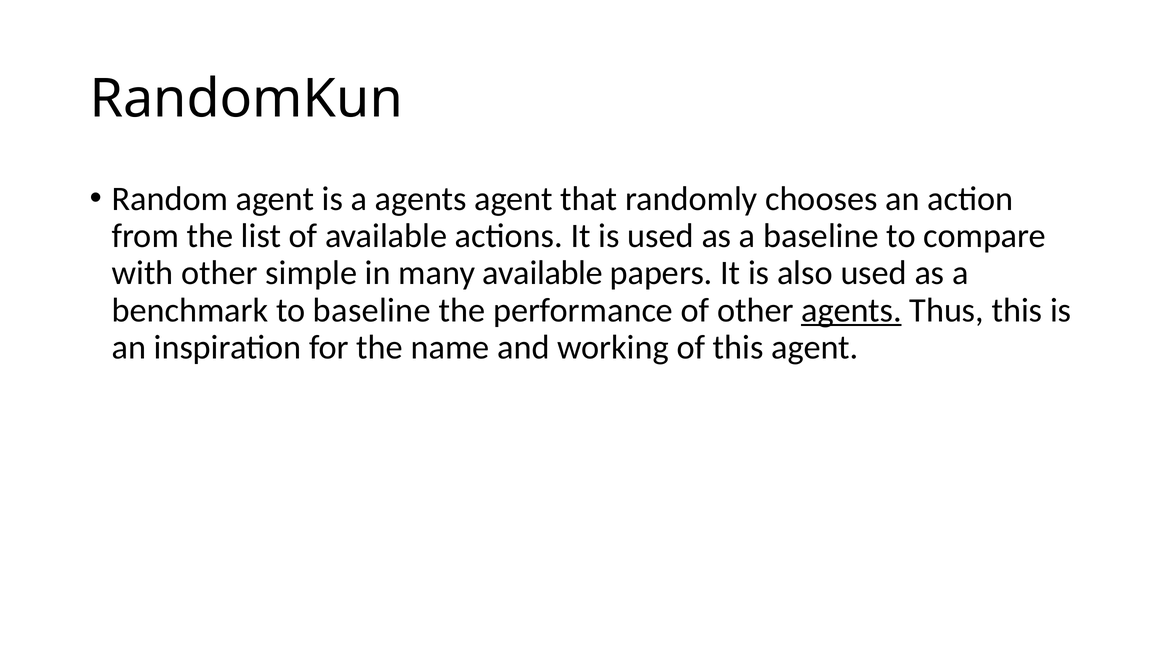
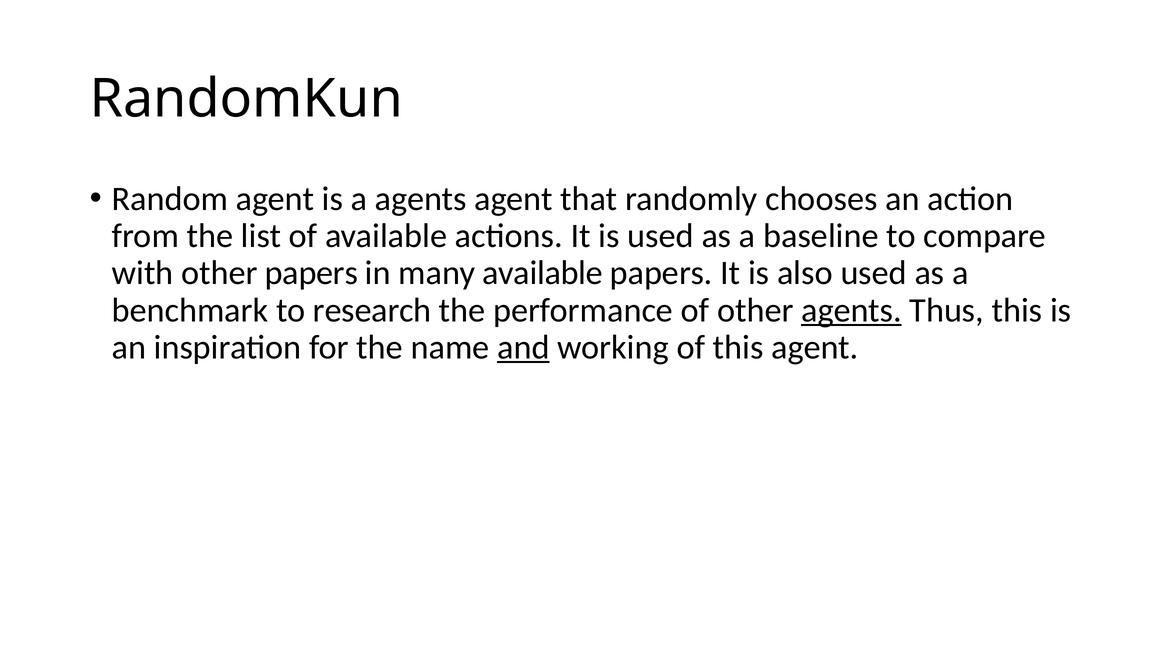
other simple: simple -> papers (311, 273)
to baseline: baseline -> research (372, 310)
and underline: none -> present (523, 347)
